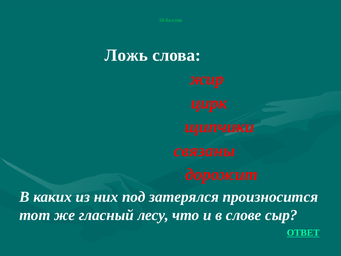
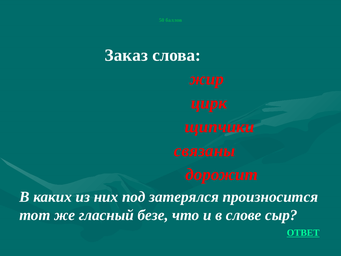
Ложь: Ложь -> Заказ (126, 55)
лесу: лесу -> безе (153, 215)
